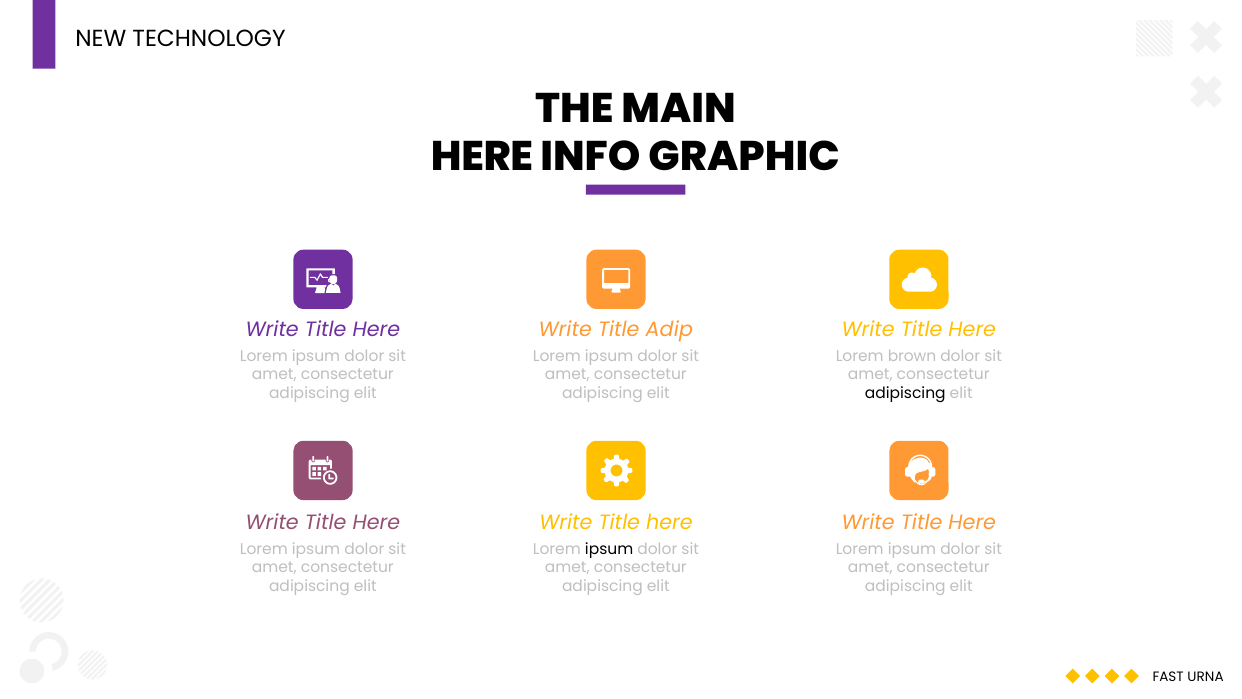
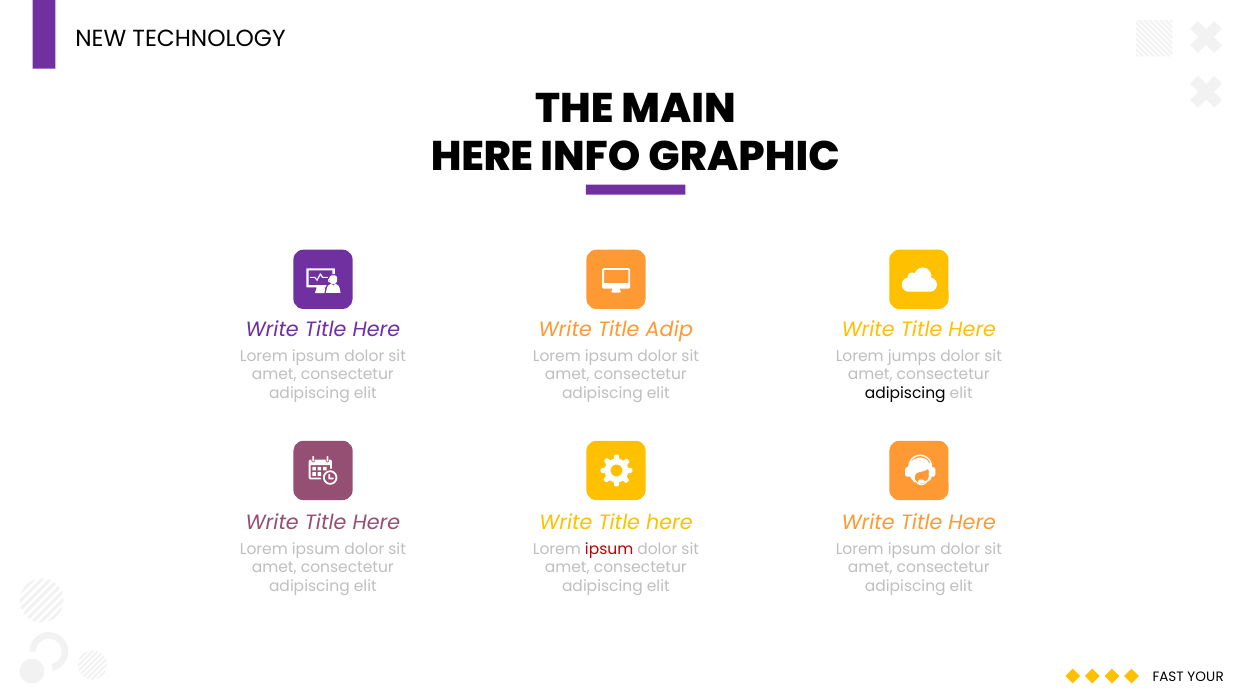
brown: brown -> jumps (912, 356)
ipsum colour: black -> red (609, 549)
URNA: URNA -> YOUR (1206, 677)
